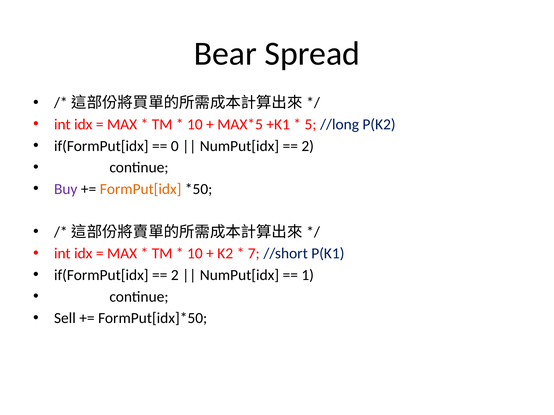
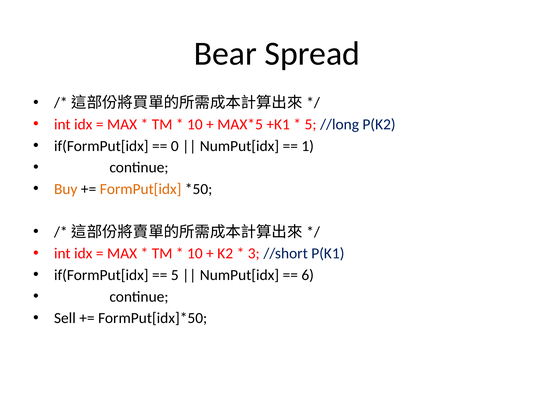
2: 2 -> 1 (308, 146)
Buy colour: purple -> orange (66, 189)
7: 7 -> 3 (254, 254)
2: 2 -> 5 (175, 275)
1: 1 -> 6 (308, 275)
